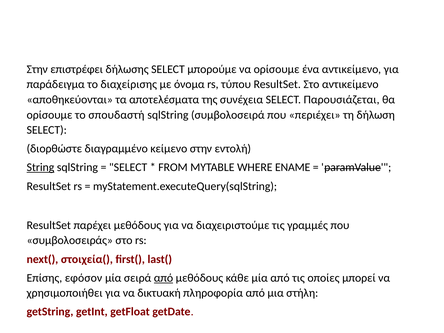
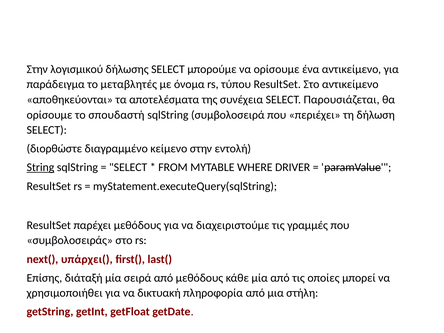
επιστρέφει: επιστρέφει -> λογισμικού (77, 69)
διαχείρισης: διαχείρισης -> μεταβλητές (129, 84)
ENAME: ENAME -> DRIVER (293, 167)
στοιχεία(: στοιχεία( -> υπάρχει( (87, 259)
εφόσον: εφόσον -> διάταξή (84, 278)
από underline: present -> none (163, 278)
